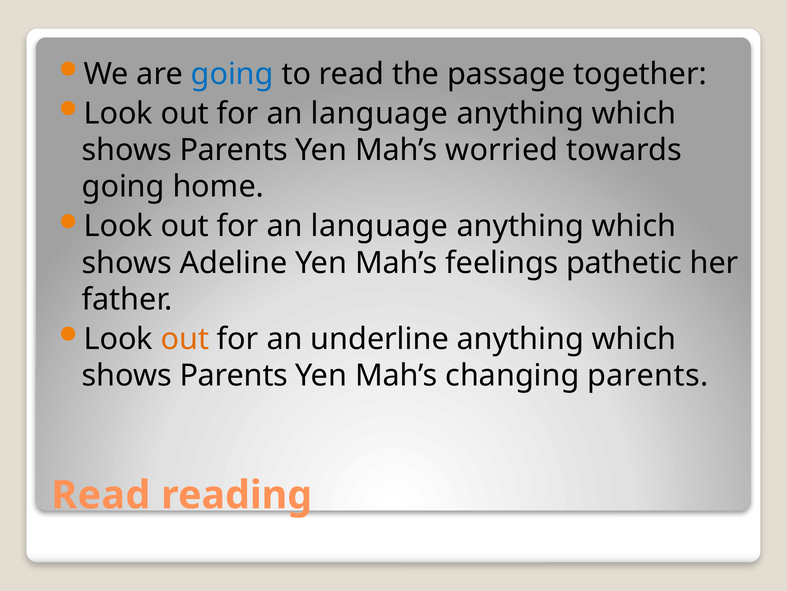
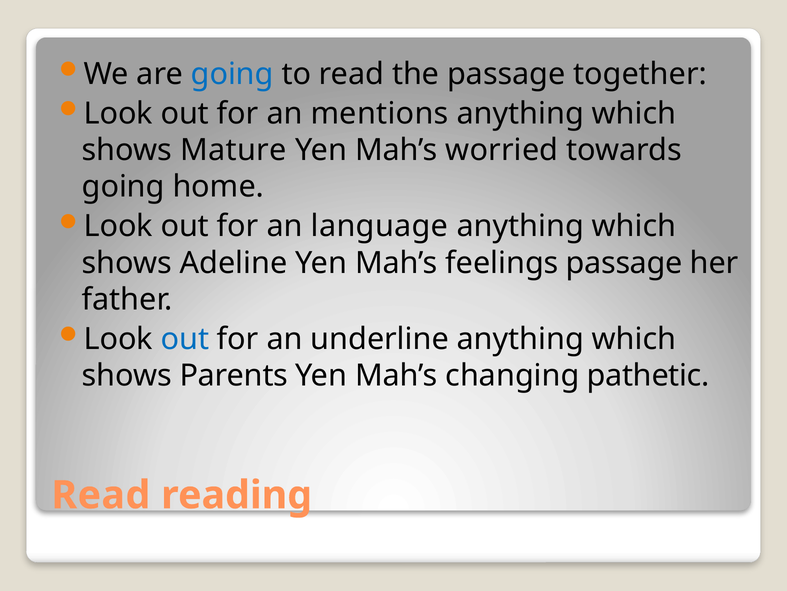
language: language -> mentions (380, 113)
Parents: Parents -> Mature (233, 150)
feelings pathetic: pathetic -> passage (624, 263)
out colour: orange -> blue (185, 339)
changing parents: parents -> pathetic (648, 375)
